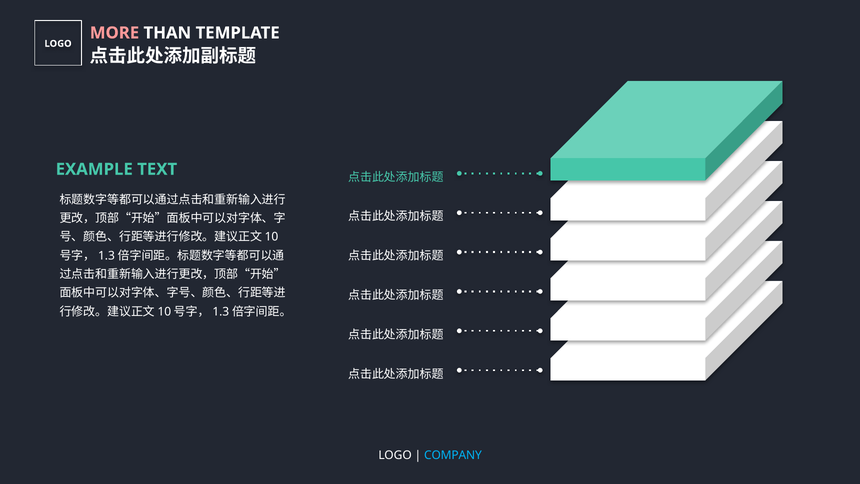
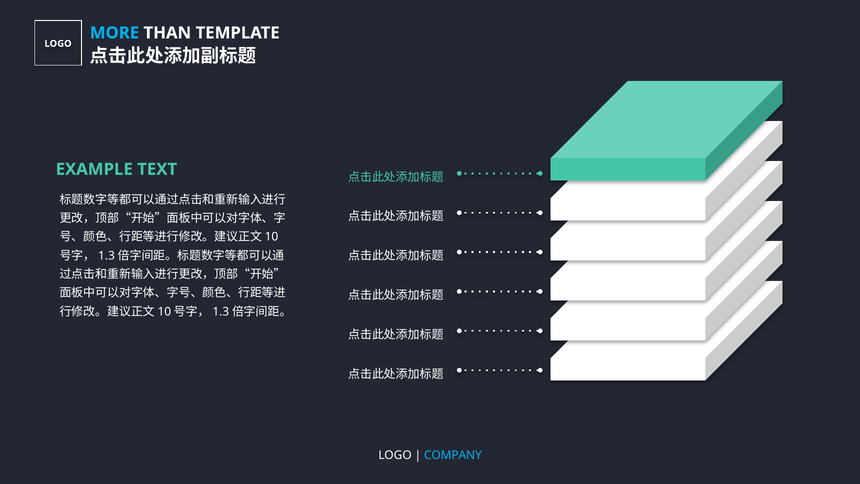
MORE colour: pink -> light blue (114, 33)
